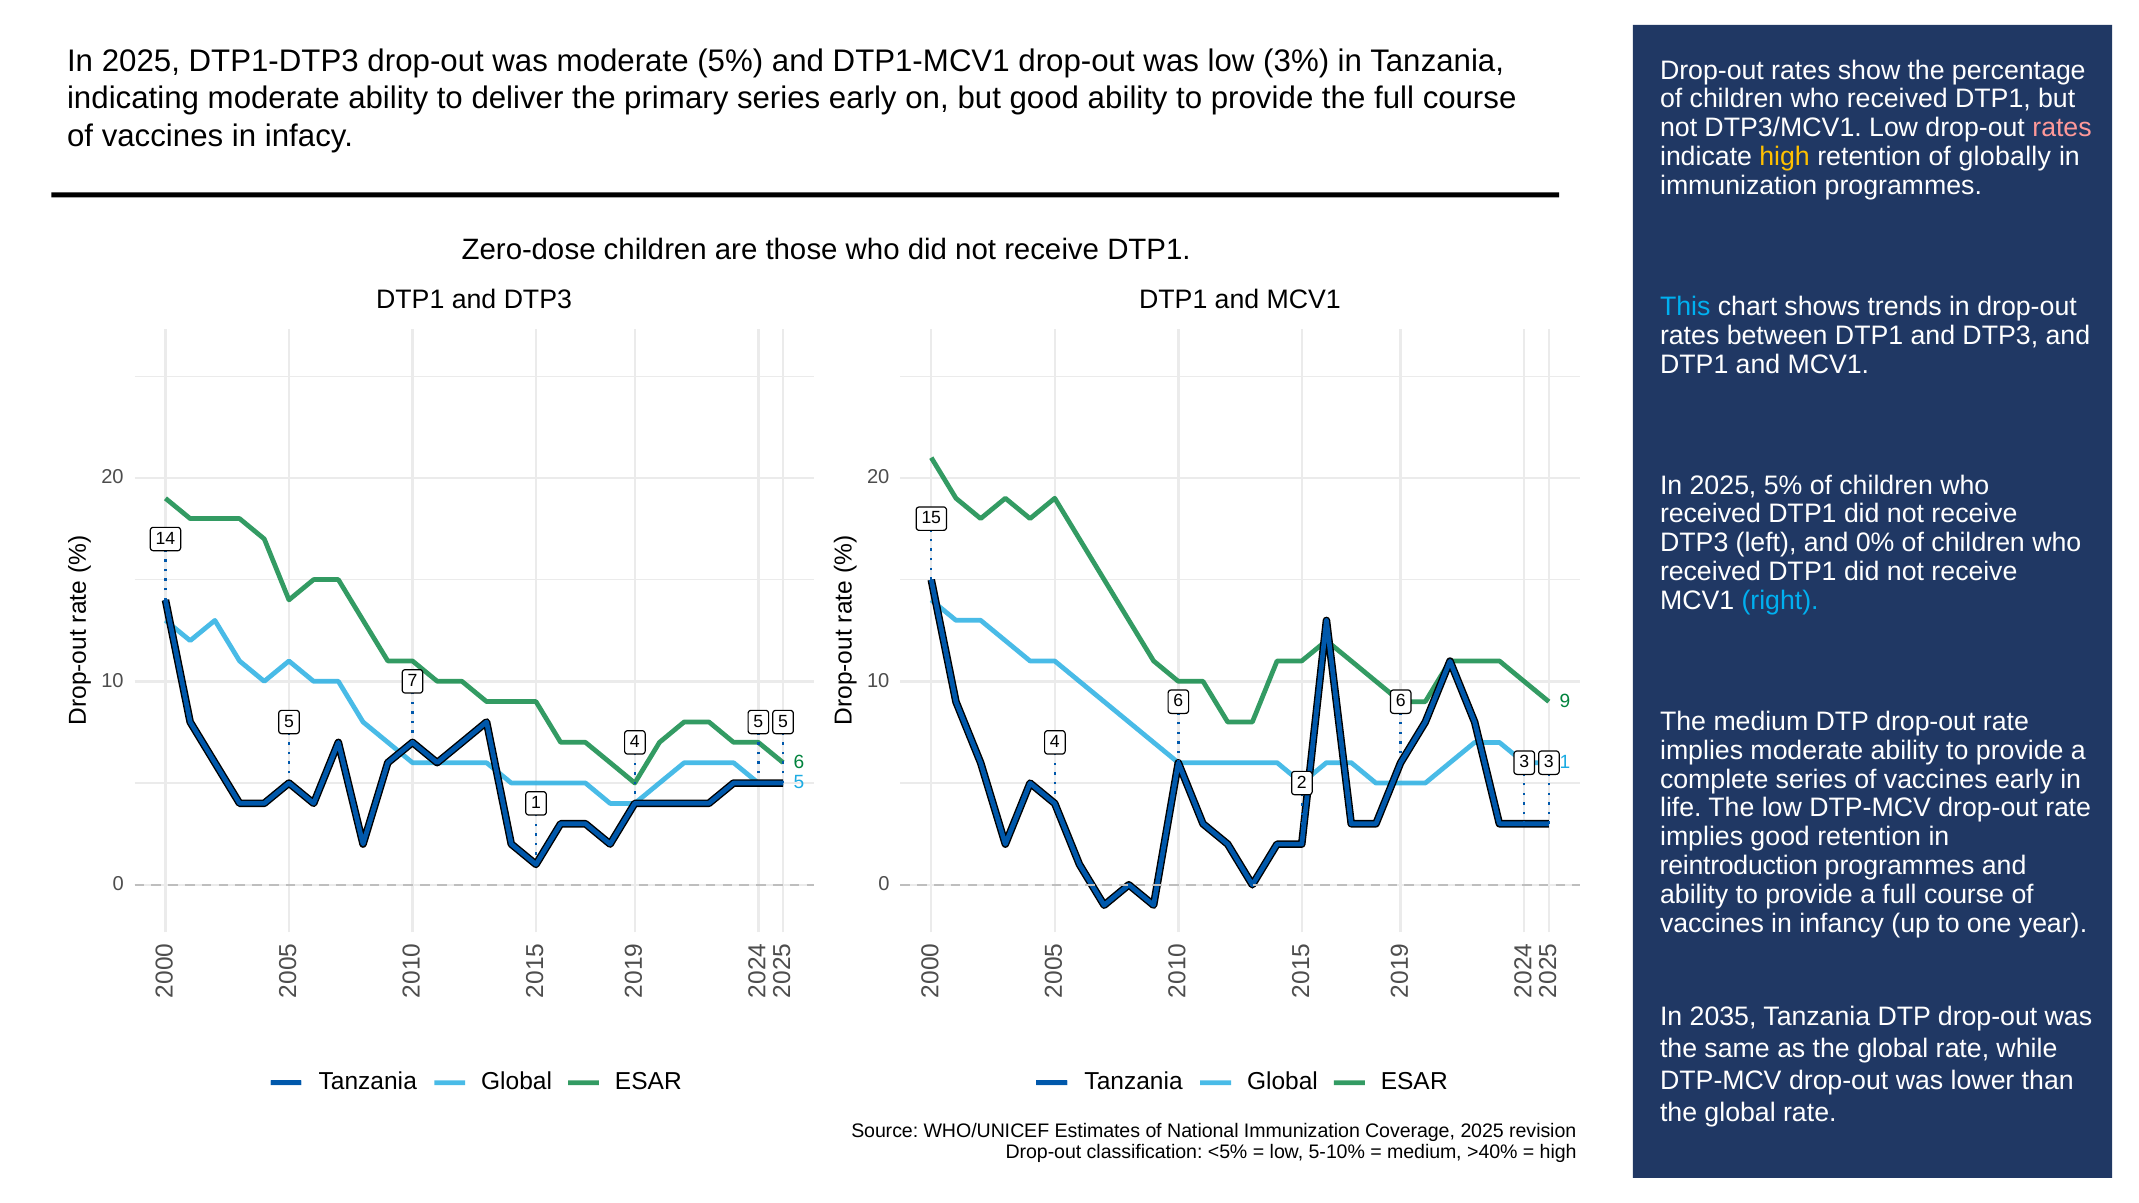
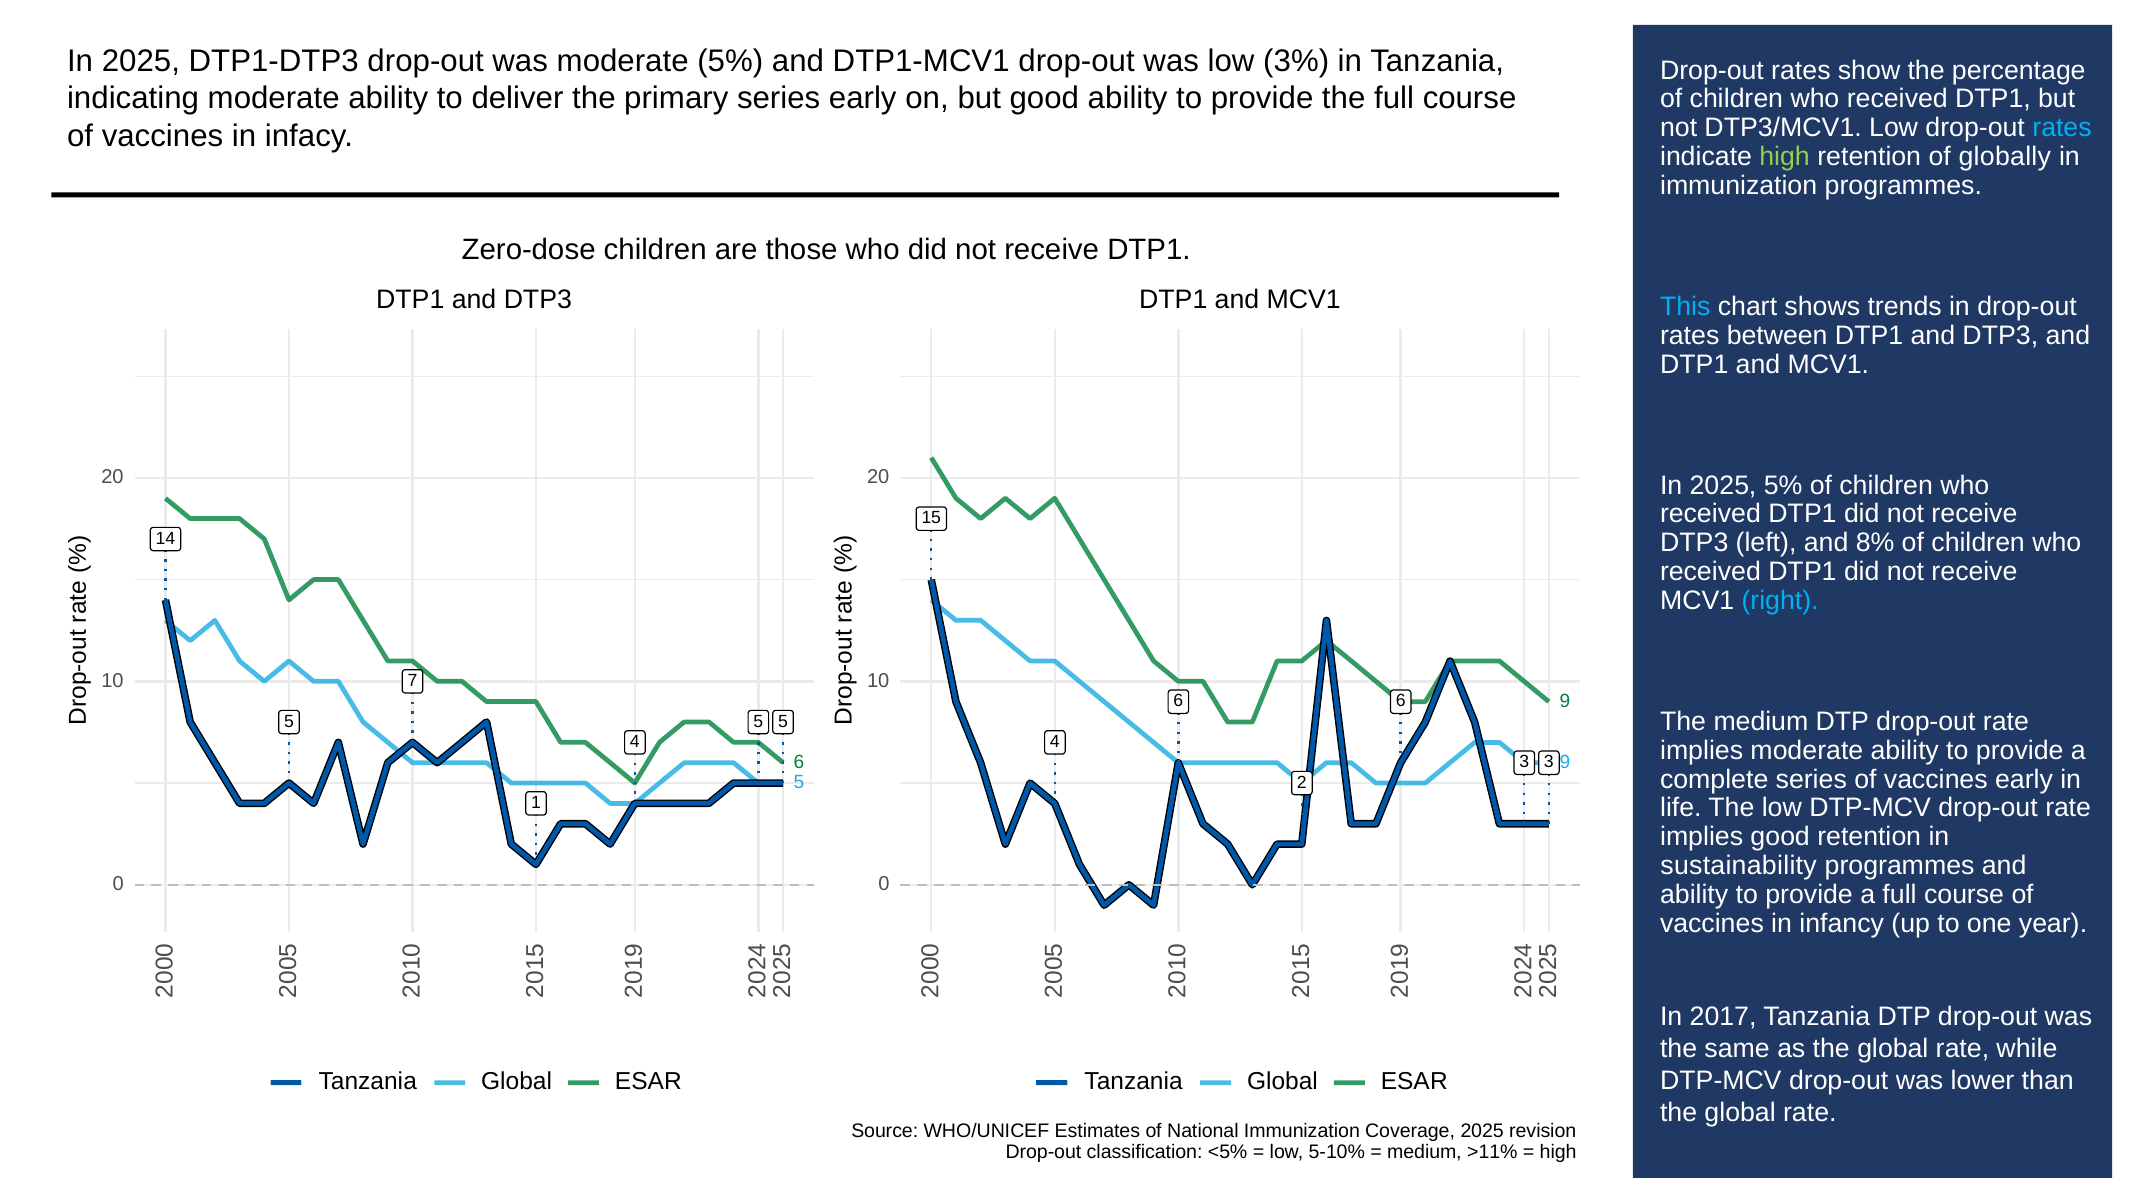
rates colour: pink -> light blue (2062, 128)
high colour: yellow -> light green (1785, 157)
0%: 0% -> 8% (1875, 543)
3 1: 1 -> 9 (1565, 762)
reintroduction: reintroduction -> sustainability (1739, 866)
2035: 2035 -> 2017 (1723, 1017)
>40%: >40% -> >11% (1492, 1152)
